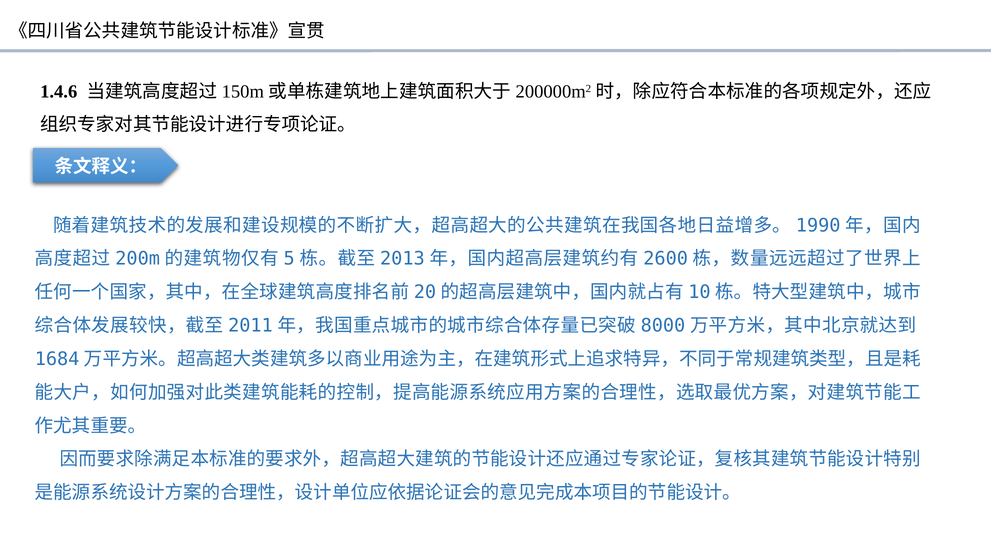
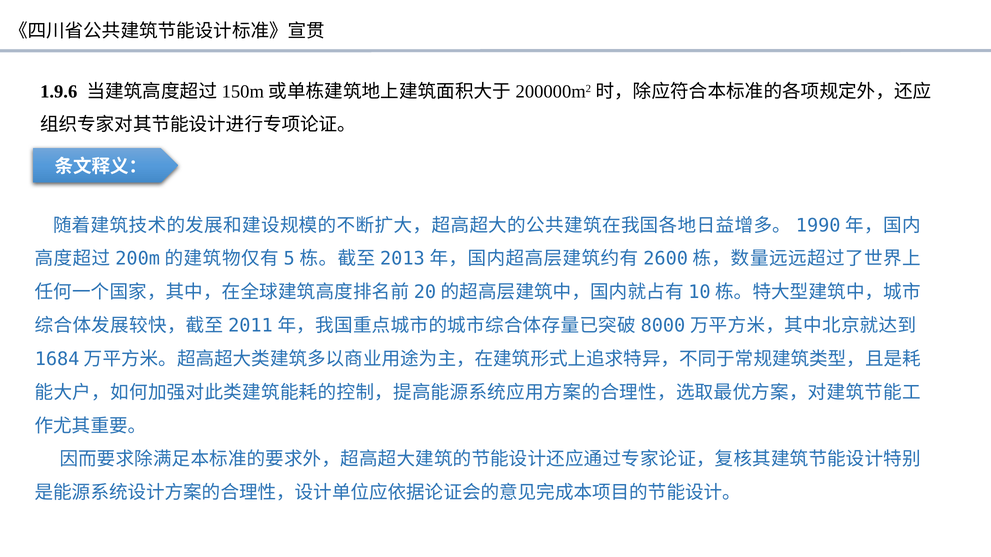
1.4.6: 1.4.6 -> 1.9.6 (59, 92)
